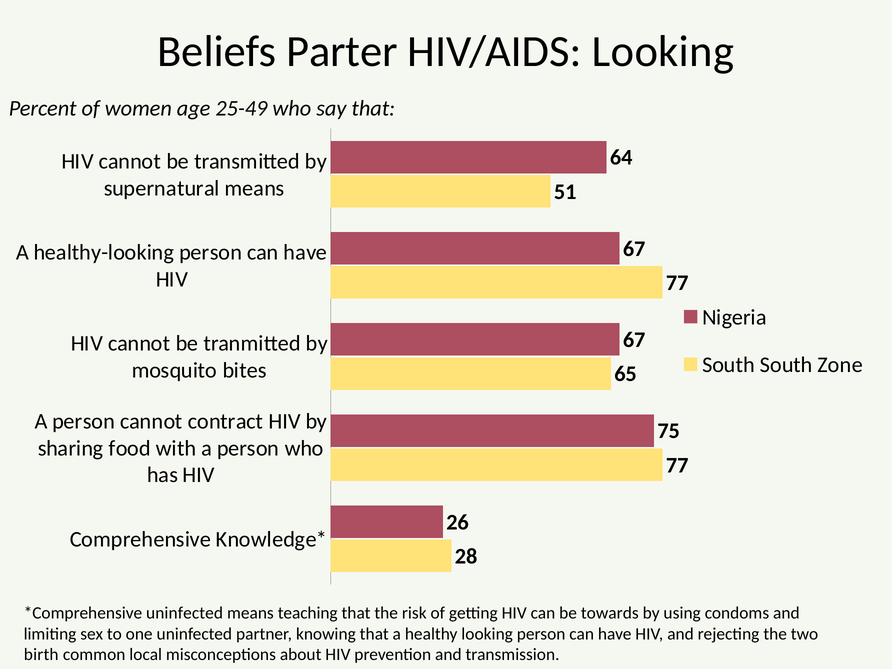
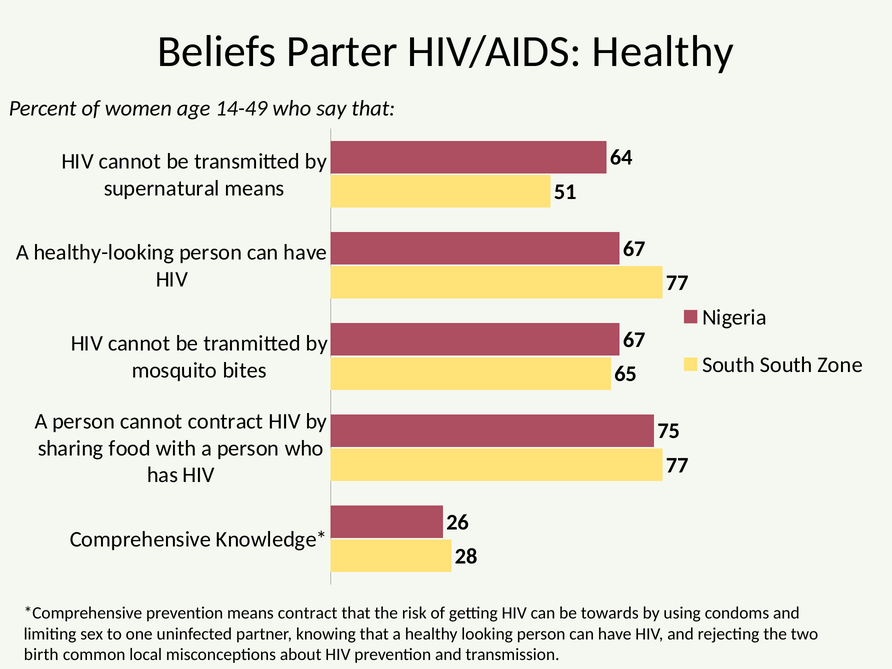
HIV/AIDS Looking: Looking -> Healthy (663, 51)
25-49: 25-49 -> 14-49 (241, 108)
uninfected: uninfected -> prevention (185, 613)
means teaching: teaching -> contract (308, 613)
